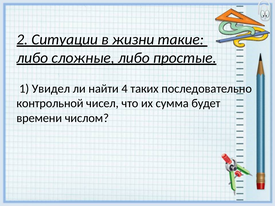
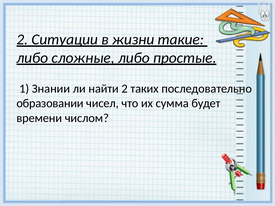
Увидел: Увидел -> Знании (51, 89)
найти 4: 4 -> 2 (125, 89)
контрольной: контрольной -> образовании (50, 103)
